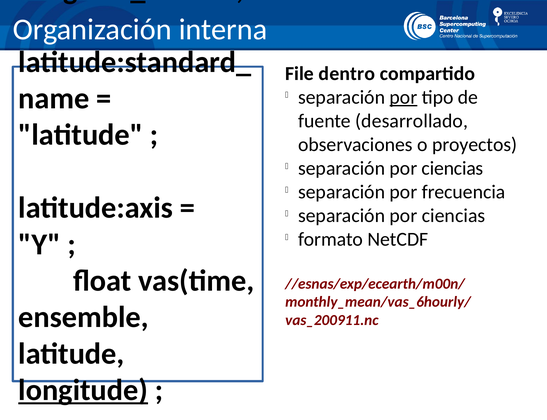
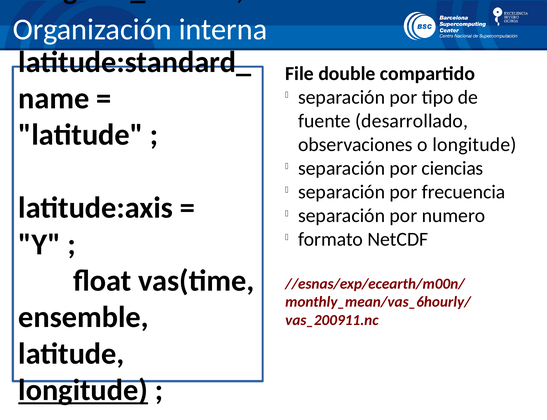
File dentro: dentro -> double (347, 74)
por underline: present -> none (403, 97)
o proyectos: proyectos -> longitude (474, 145)
ciencias: ciencias -> numero (454, 216)
